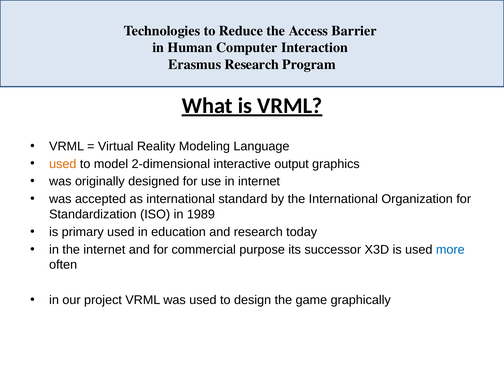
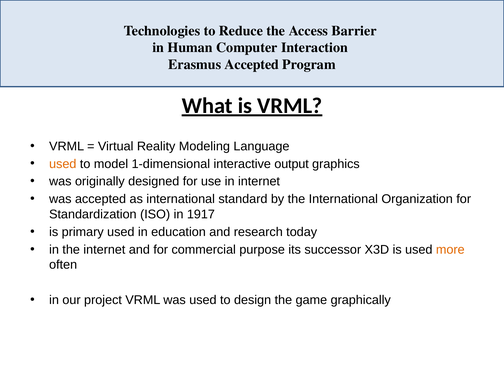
Erasmus Research: Research -> Accepted (252, 64)
2-dimensional: 2-dimensional -> 1-dimensional (171, 164)
1989: 1989 -> 1917 (201, 214)
more colour: blue -> orange (450, 250)
